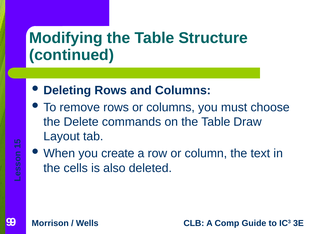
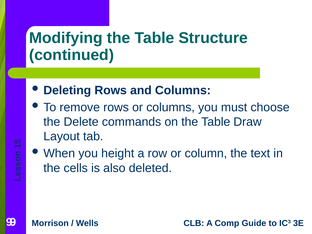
create: create -> height (118, 153)
